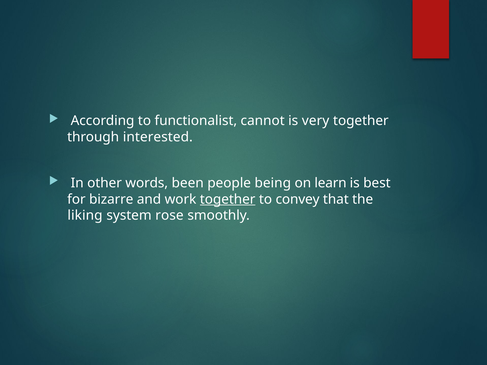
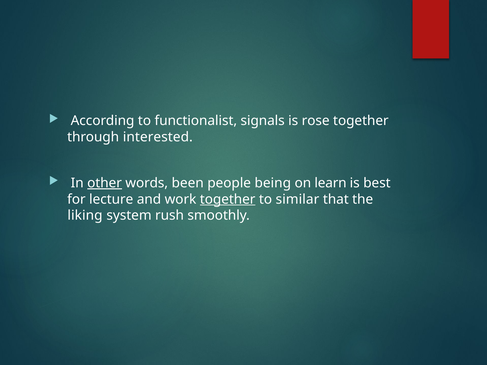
cannot: cannot -> signals (263, 121)
very: very -> rose (316, 121)
other underline: none -> present (105, 183)
bizarre: bizarre -> lecture (111, 199)
convey: convey -> similar (297, 199)
rose: rose -> rush (170, 216)
